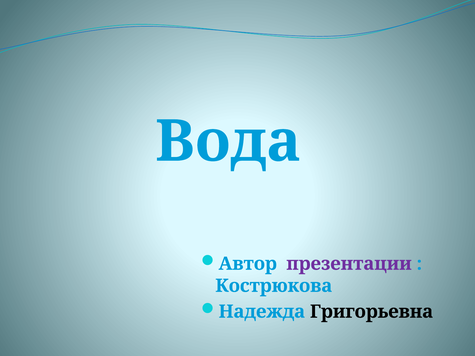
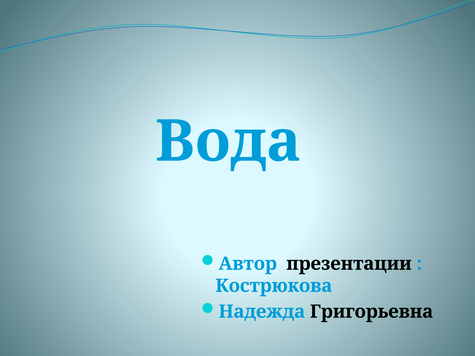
презентации colour: purple -> black (349, 264)
